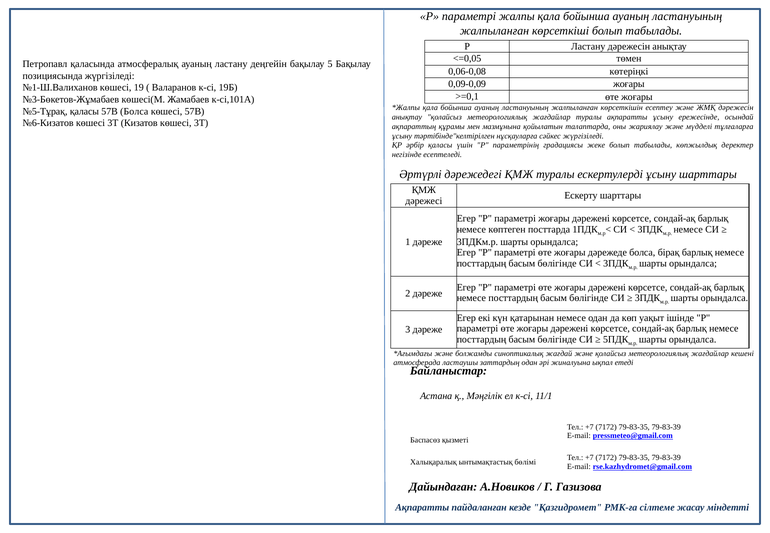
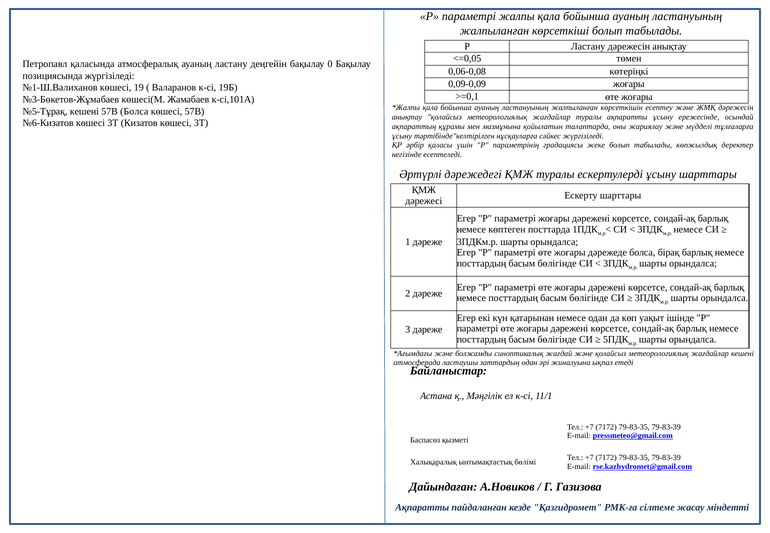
5: 5 -> 0 (330, 64)
№5-Тұрақ қаласы: қаласы -> кешені (84, 111)
